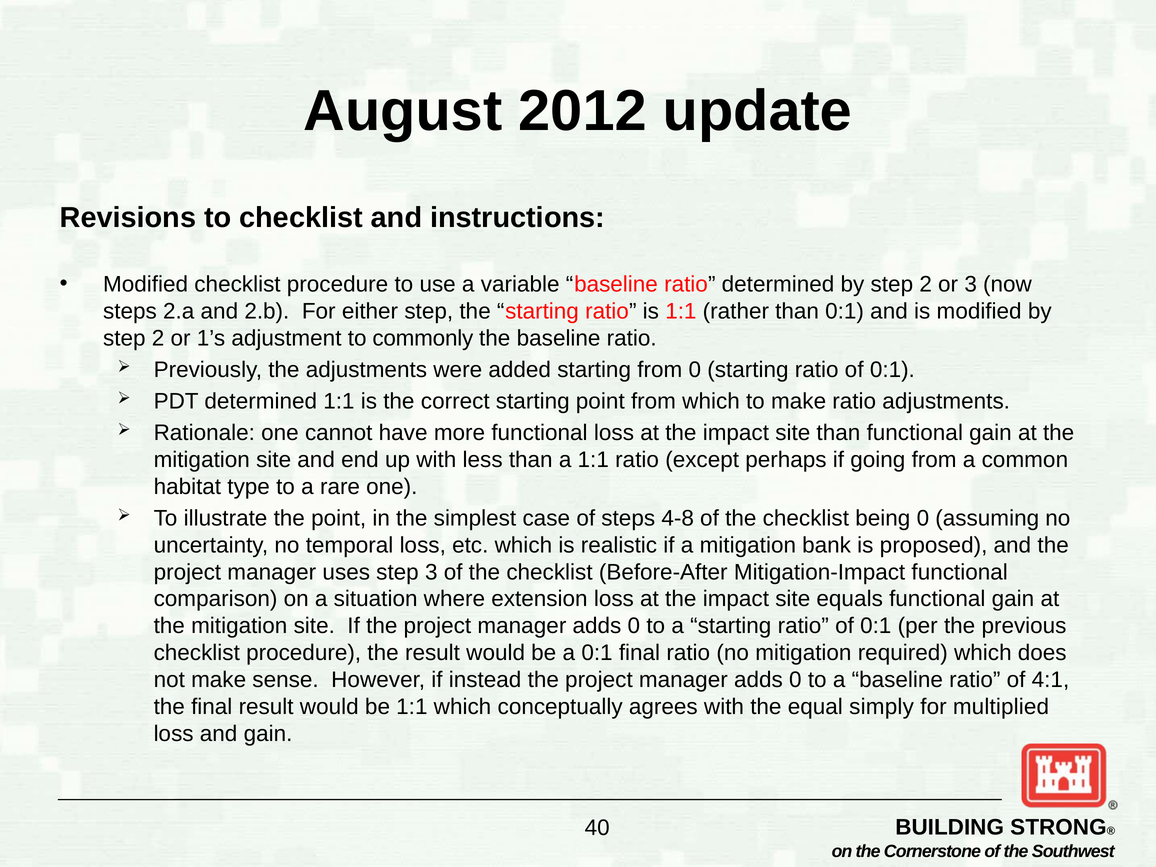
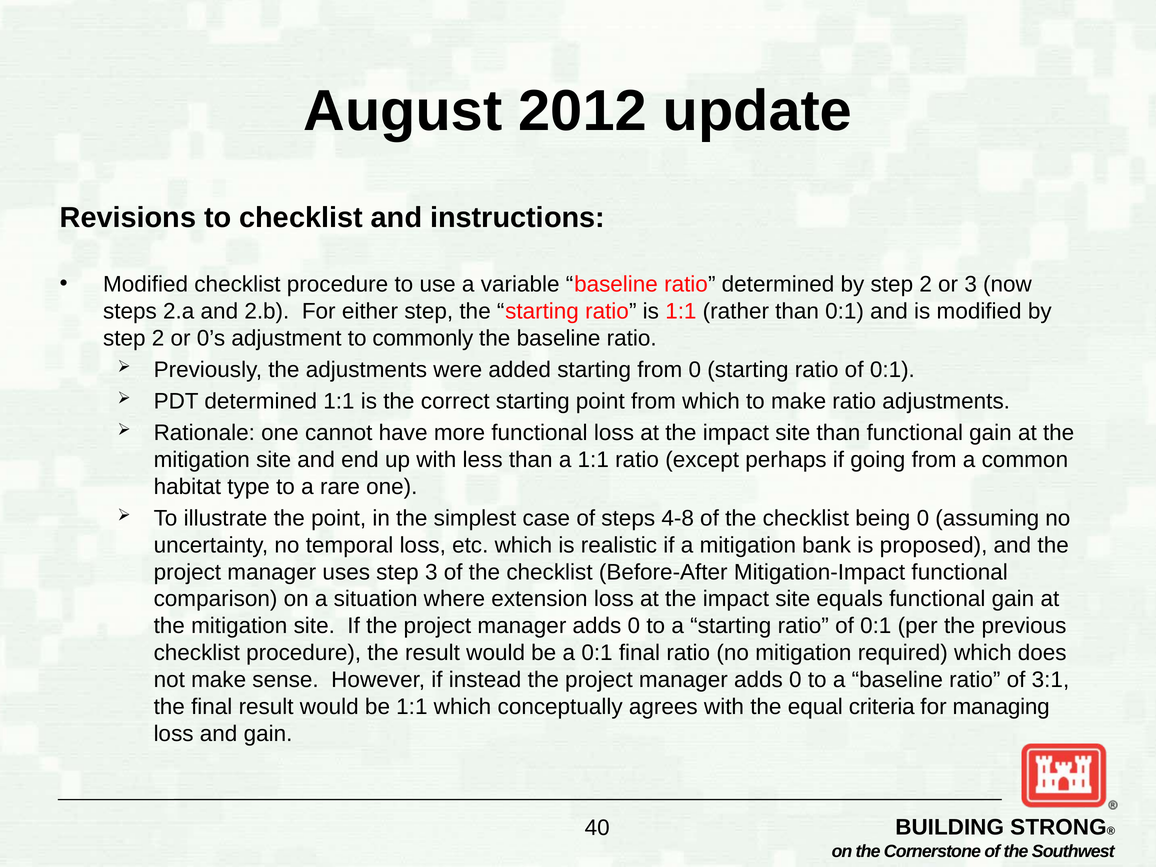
1’s: 1’s -> 0’s (211, 338)
4:1: 4:1 -> 3:1 (1050, 680)
simply: simply -> criteria (882, 707)
multiplied: multiplied -> managing (1001, 707)
